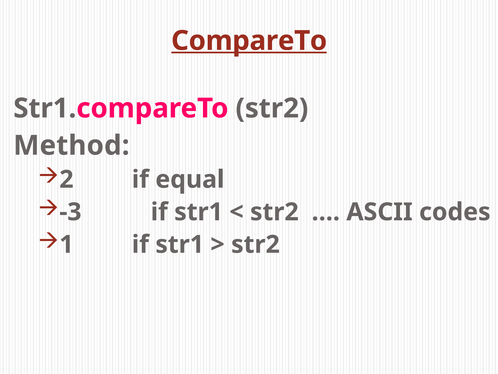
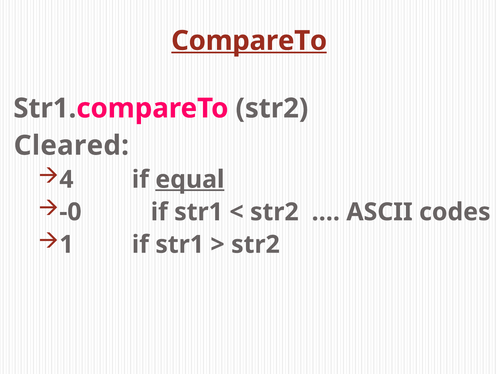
Method: Method -> Cleared (71, 145)
2: 2 -> 4 (66, 179)
equal underline: none -> present (190, 179)
-3: -3 -> -0 (70, 212)
